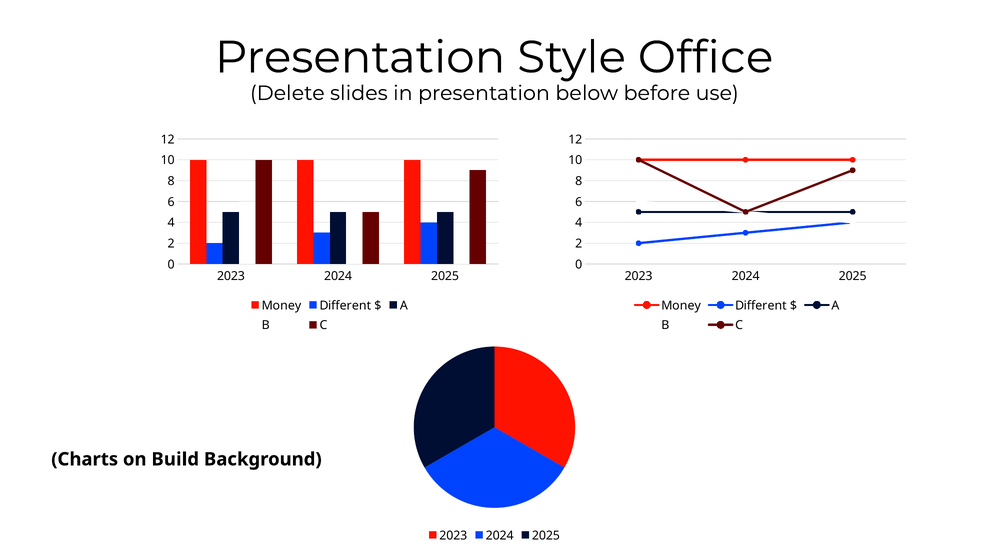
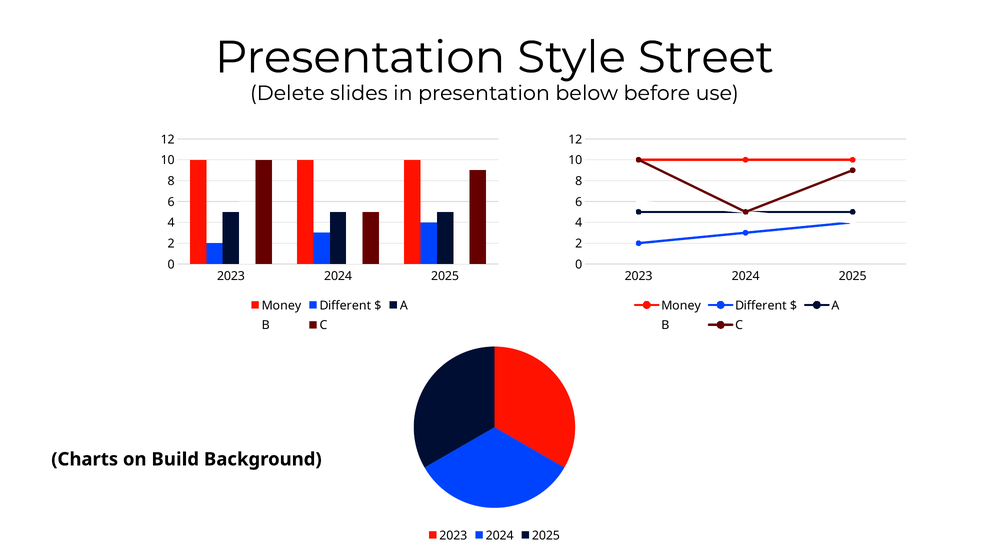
Office: Office -> Street (706, 57)
